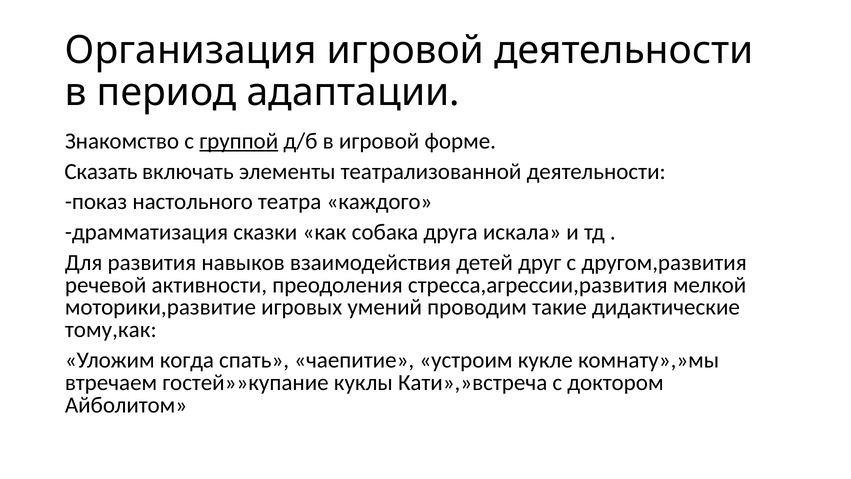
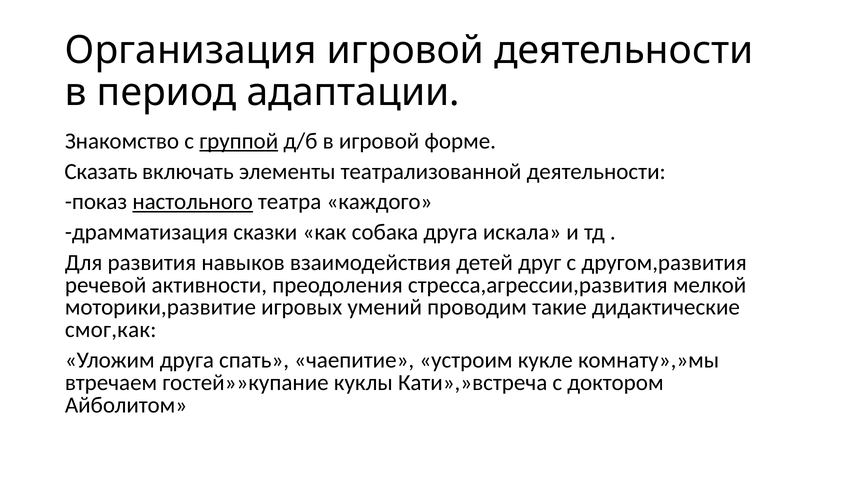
настольного underline: none -> present (193, 202)
тому,как: тому,как -> смог,как (111, 330)
Уложим когда: когда -> друга (187, 360)
